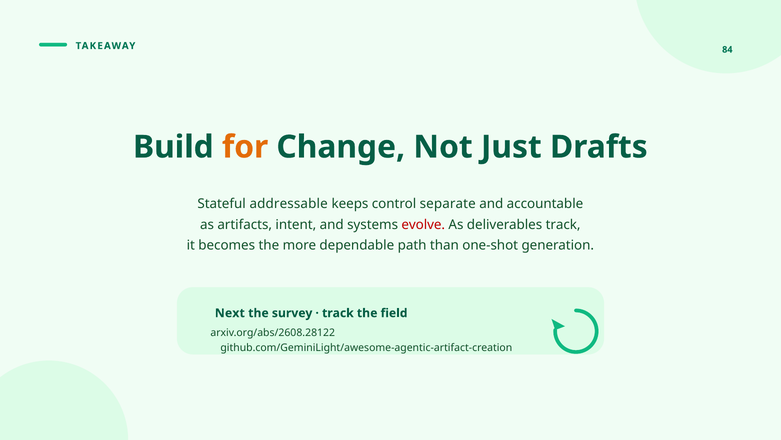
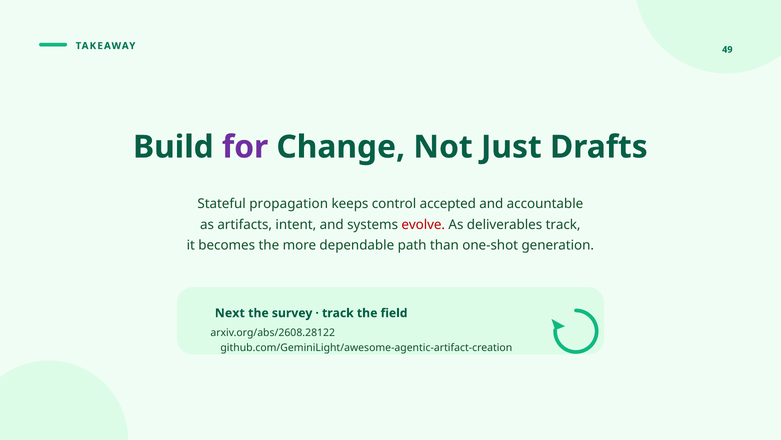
84: 84 -> 49 (727, 50)
for colour: orange -> purple (245, 147)
addressable: addressable -> propagation (289, 204)
separate: separate -> accepted (448, 204)
